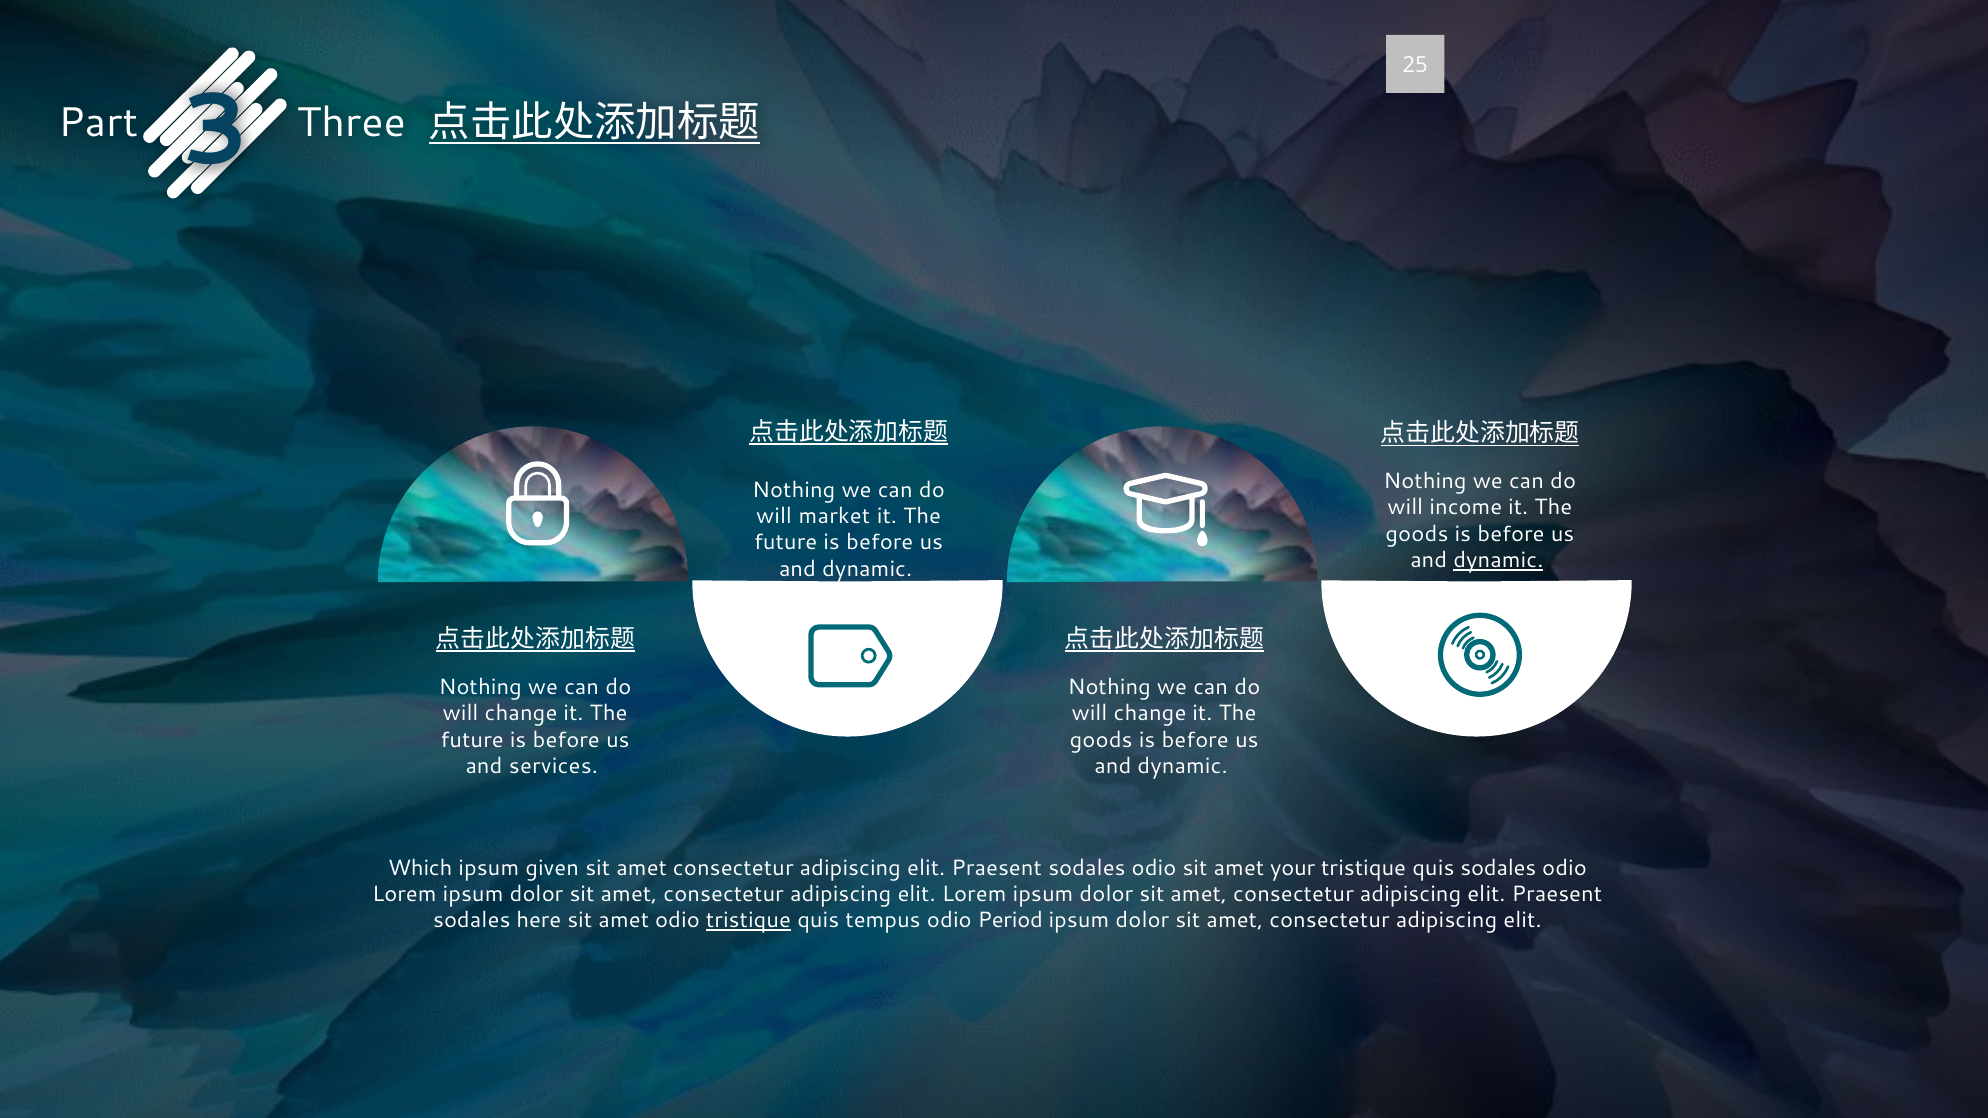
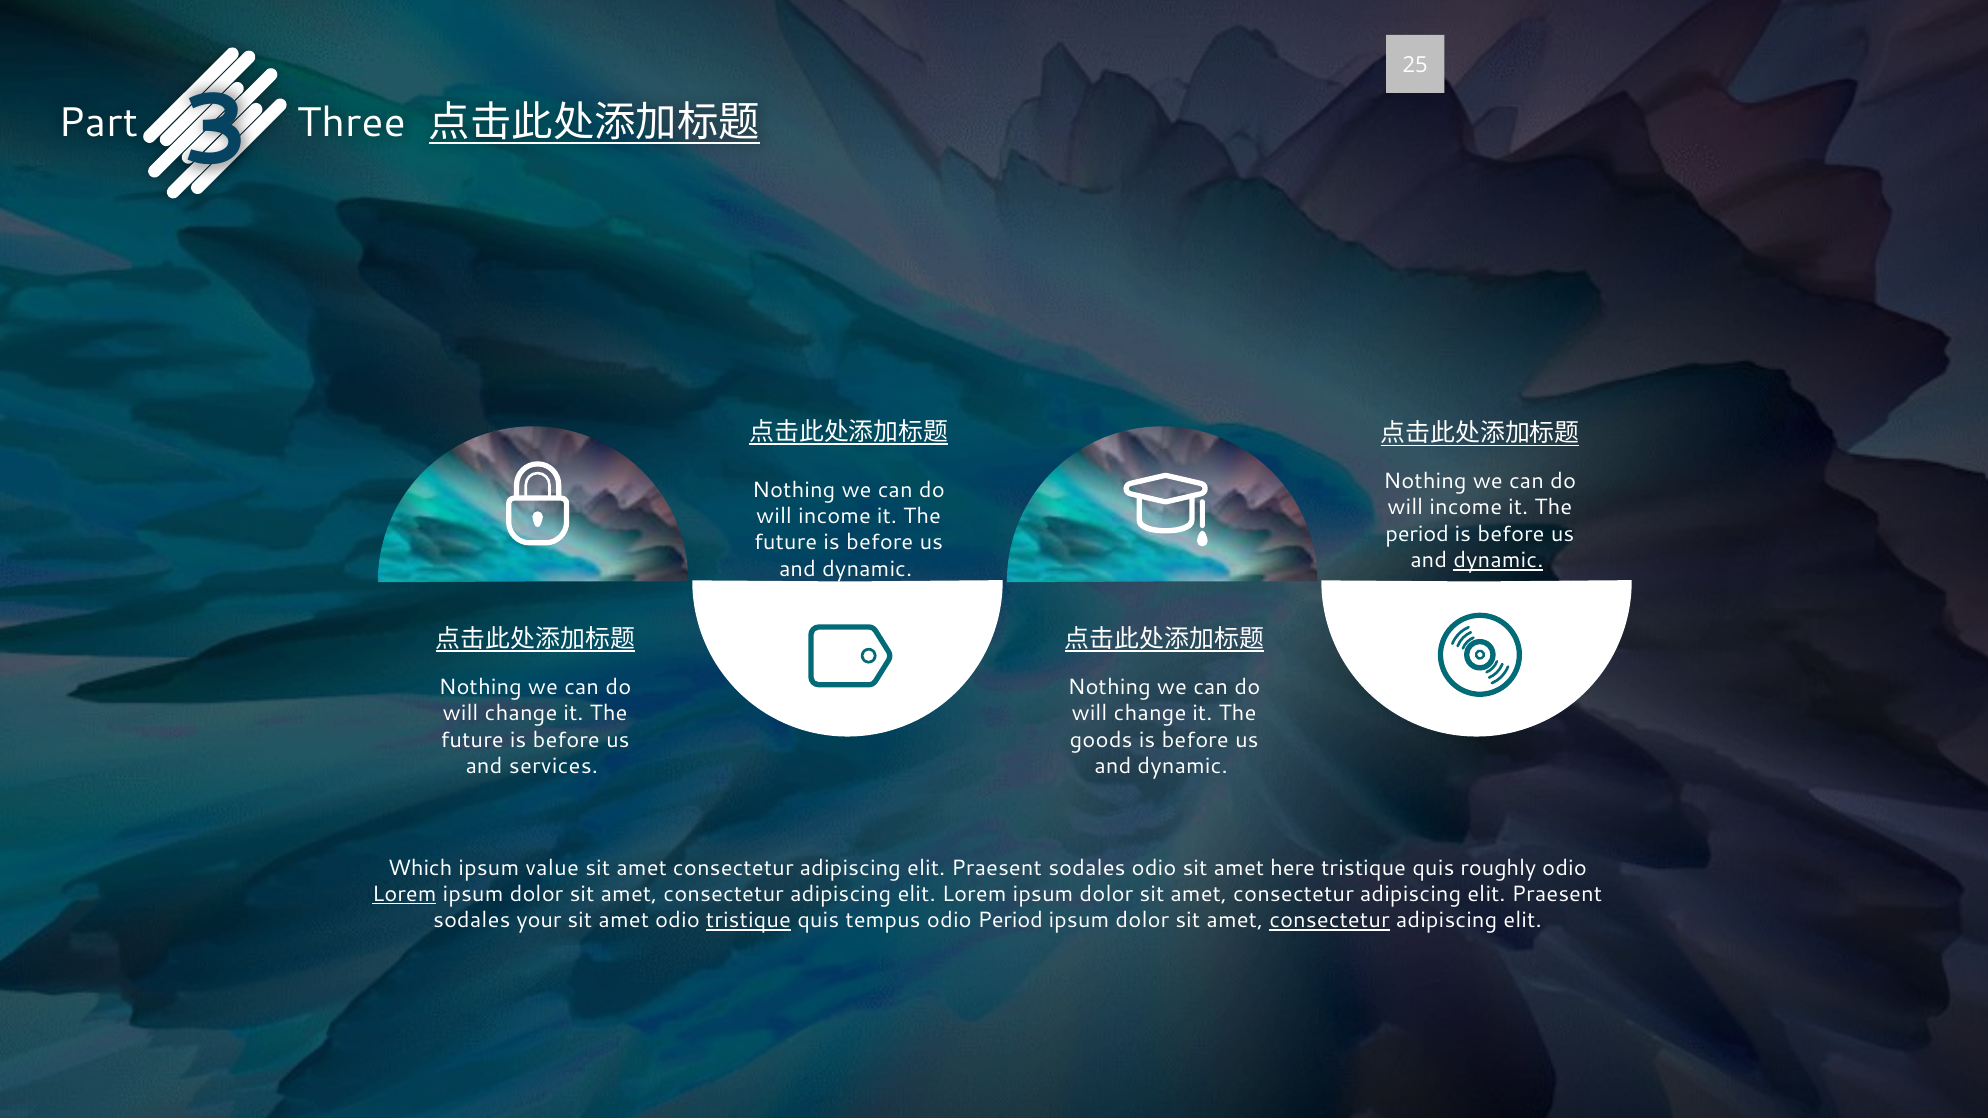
market: market -> income (835, 516)
goods: goods -> period (1417, 534)
given: given -> value (552, 868)
your: your -> here (1293, 868)
quis sodales: sodales -> roughly (1498, 868)
Lorem underline: none -> present (404, 894)
here: here -> your (539, 921)
consectetur underline: none -> present (1329, 921)
